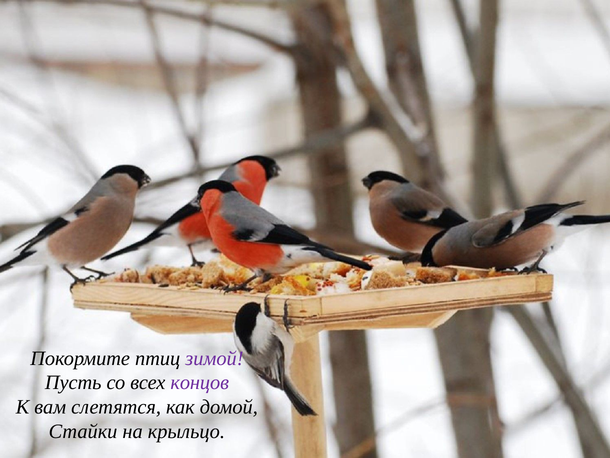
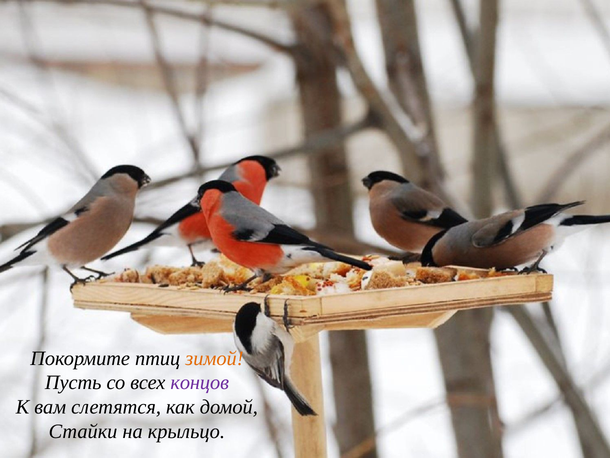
зимой colour: purple -> orange (214, 358)
